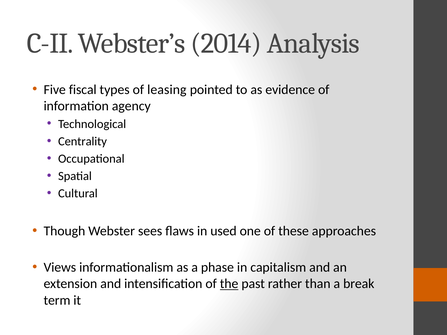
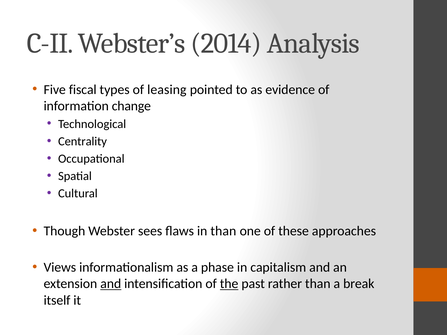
agency: agency -> change (131, 106)
in used: used -> than (223, 231)
and underline: none -> present (111, 284)
term: term -> itself (57, 300)
